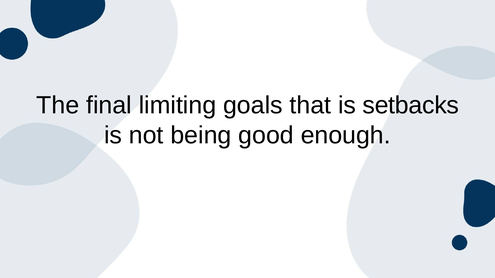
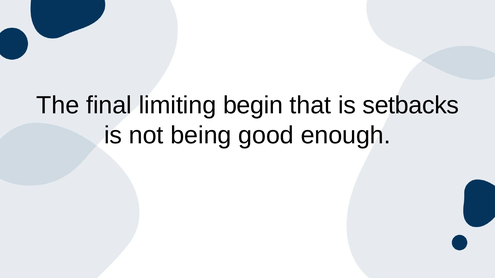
goals: goals -> begin (253, 106)
